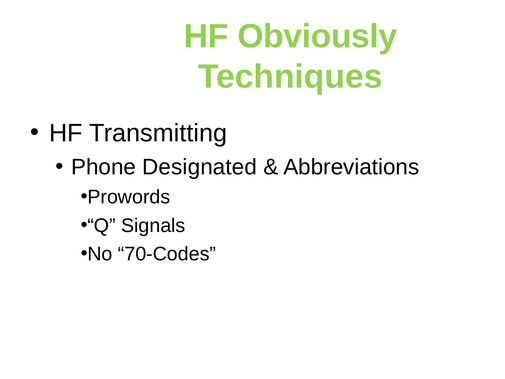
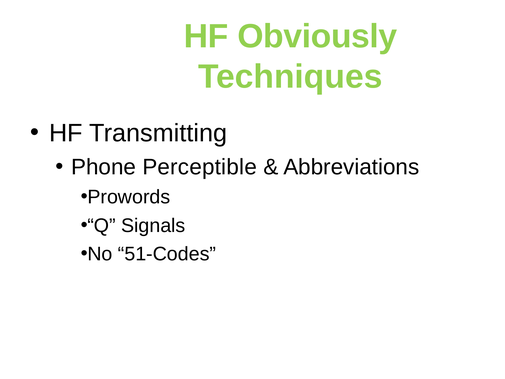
Designated: Designated -> Perceptible (200, 167)
70-Codes: 70-Codes -> 51-Codes (167, 254)
